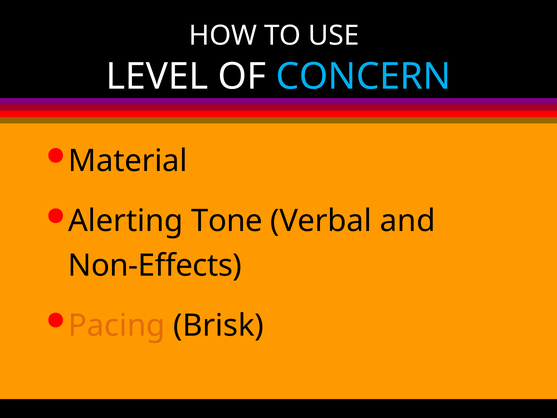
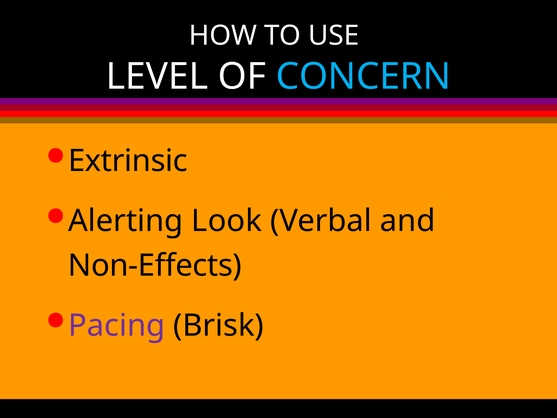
Material: Material -> Extrinsic (128, 161)
Tone: Tone -> Look (227, 221)
Pacing colour: orange -> purple (117, 325)
